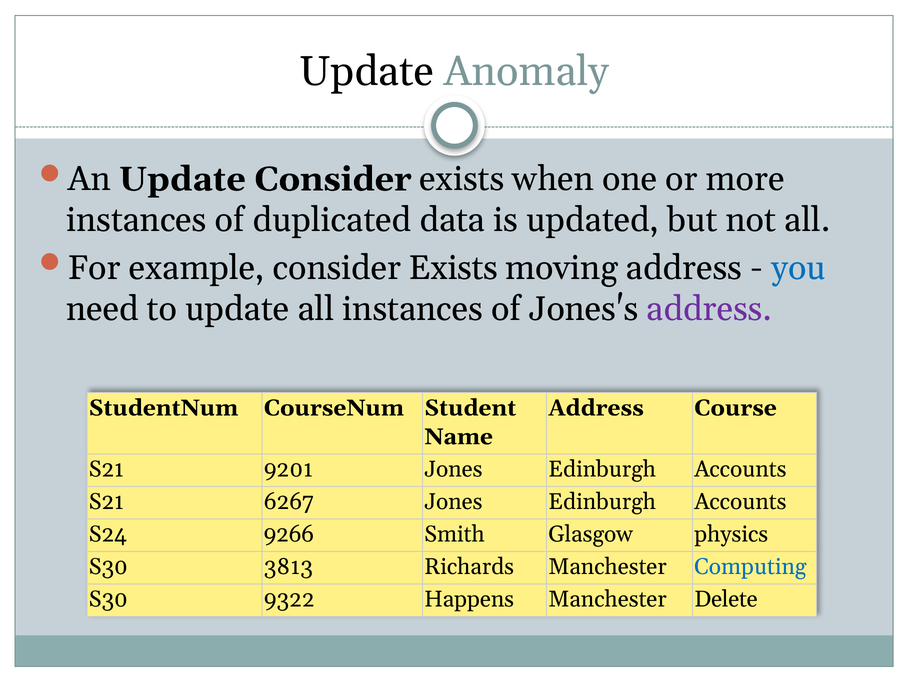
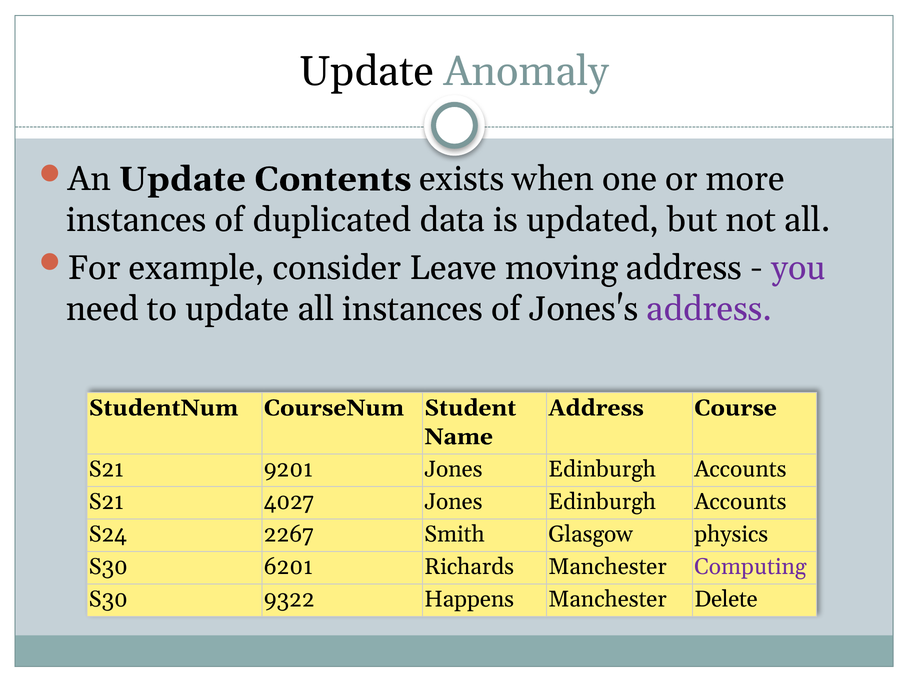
Update Consider: Consider -> Contents (333, 179)
example consider Exists: Exists -> Leave (453, 268)
you colour: blue -> purple (799, 268)
6267: 6267 -> 4027 (289, 502)
9266: 9266 -> 2267 (289, 534)
3813: 3813 -> 6201 (288, 567)
Computing colour: blue -> purple (750, 567)
